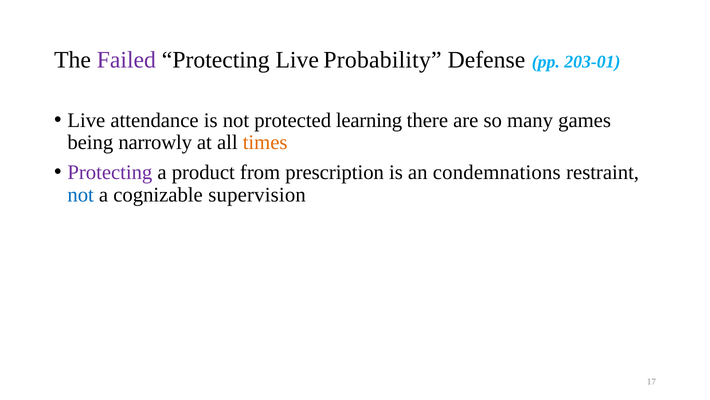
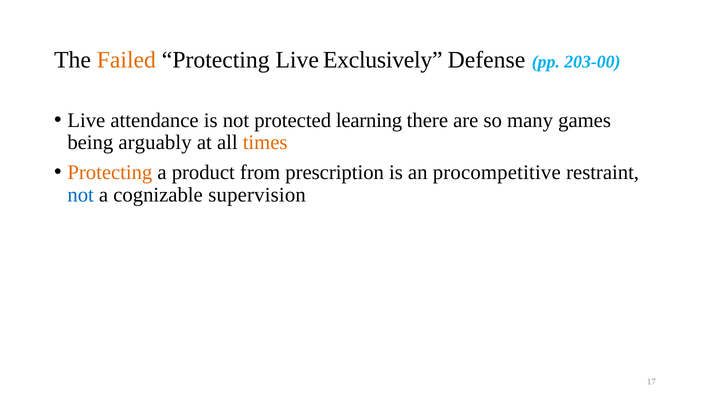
Failed colour: purple -> orange (126, 60)
Probability: Probability -> Exclusively (383, 60)
203-01: 203-01 -> 203-00 (592, 62)
narrowly: narrowly -> arguably (155, 142)
Protecting colour: purple -> orange (110, 172)
condemnations: condemnations -> procompetitive (497, 172)
